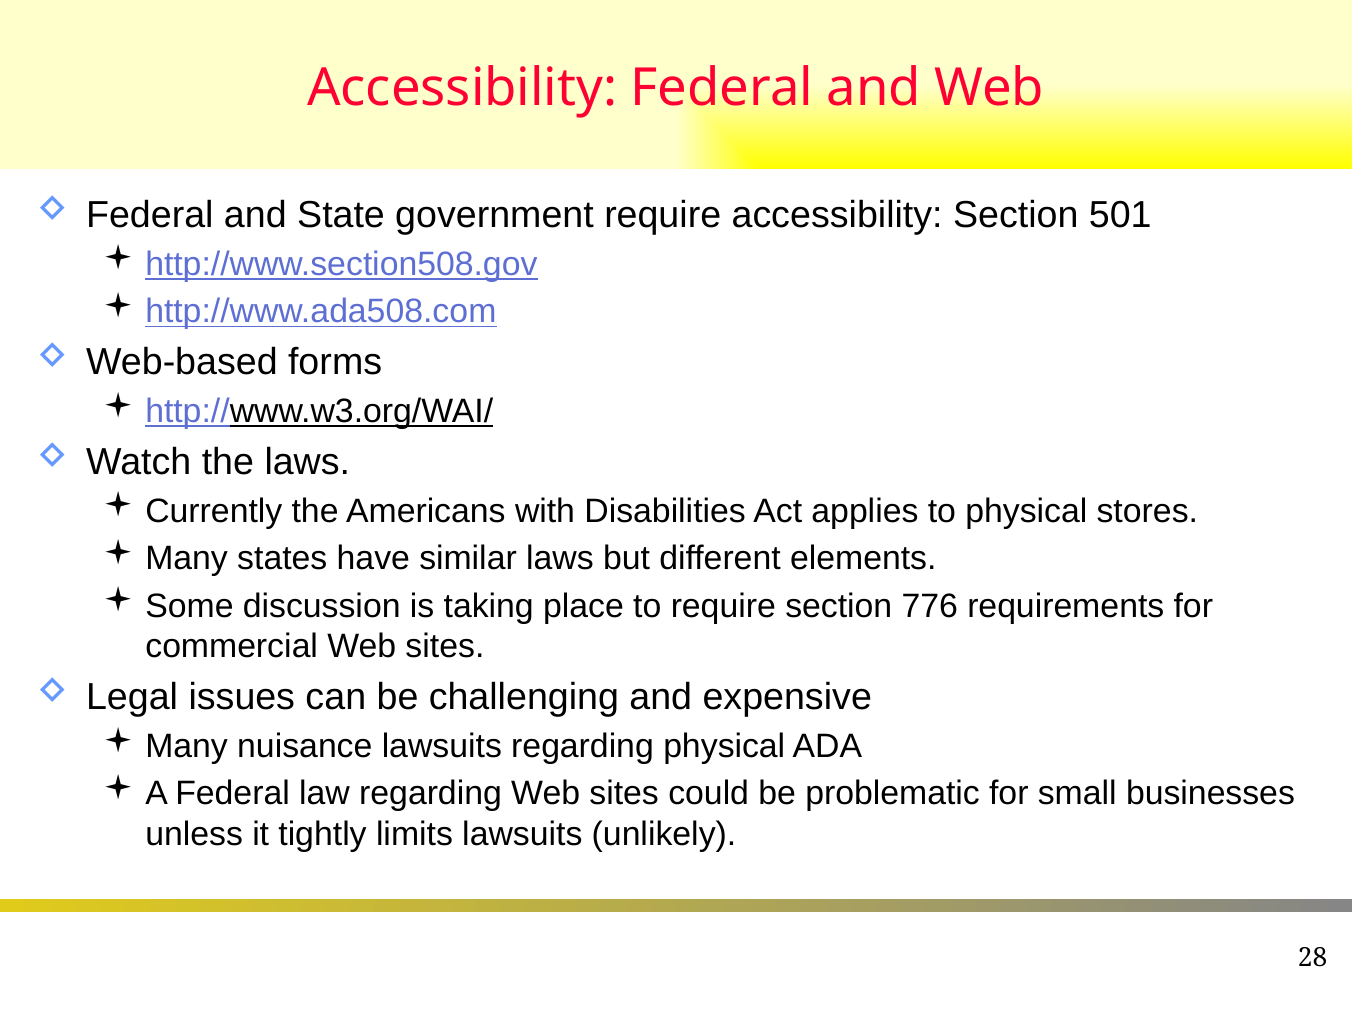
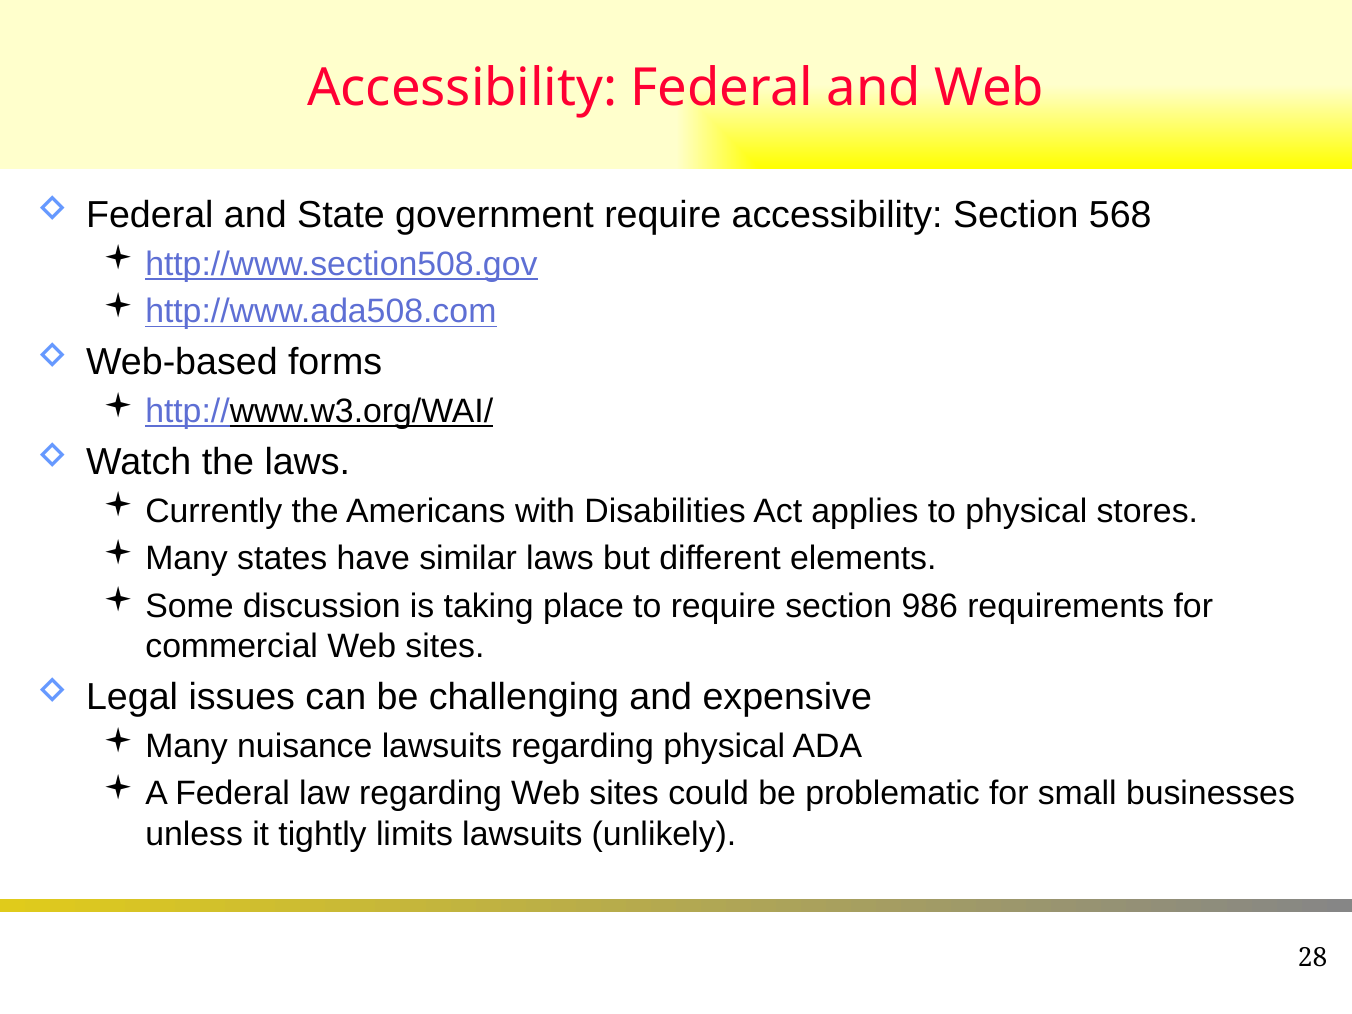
501: 501 -> 568 (1120, 215)
776: 776 -> 986 (930, 606)
